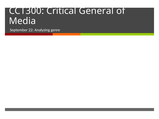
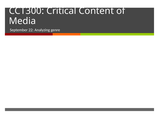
General: General -> Content (96, 11)
